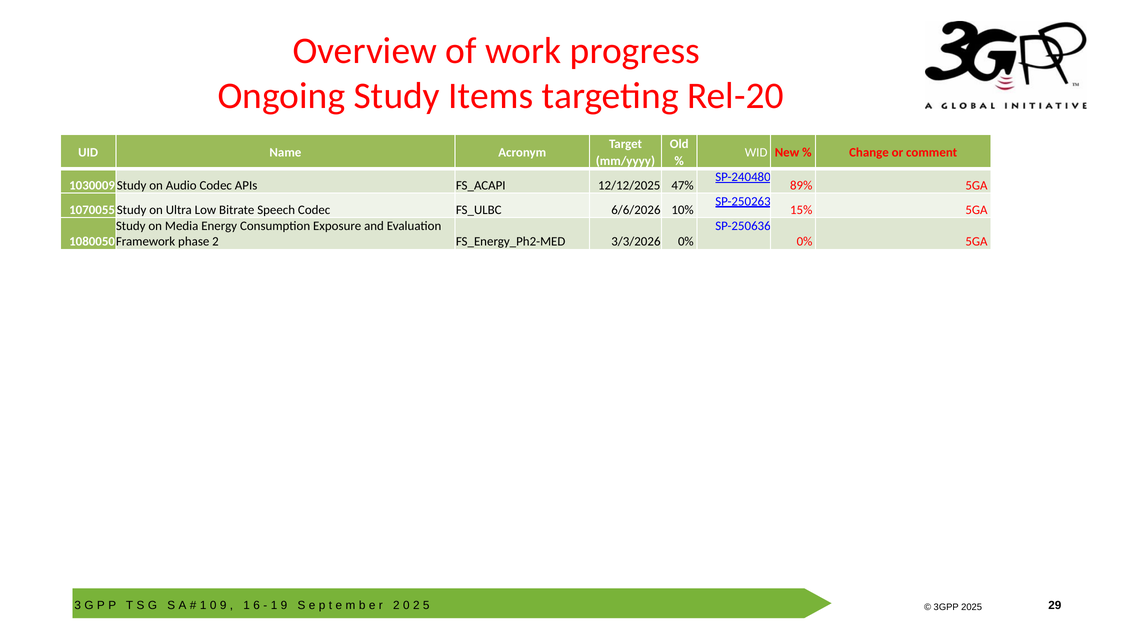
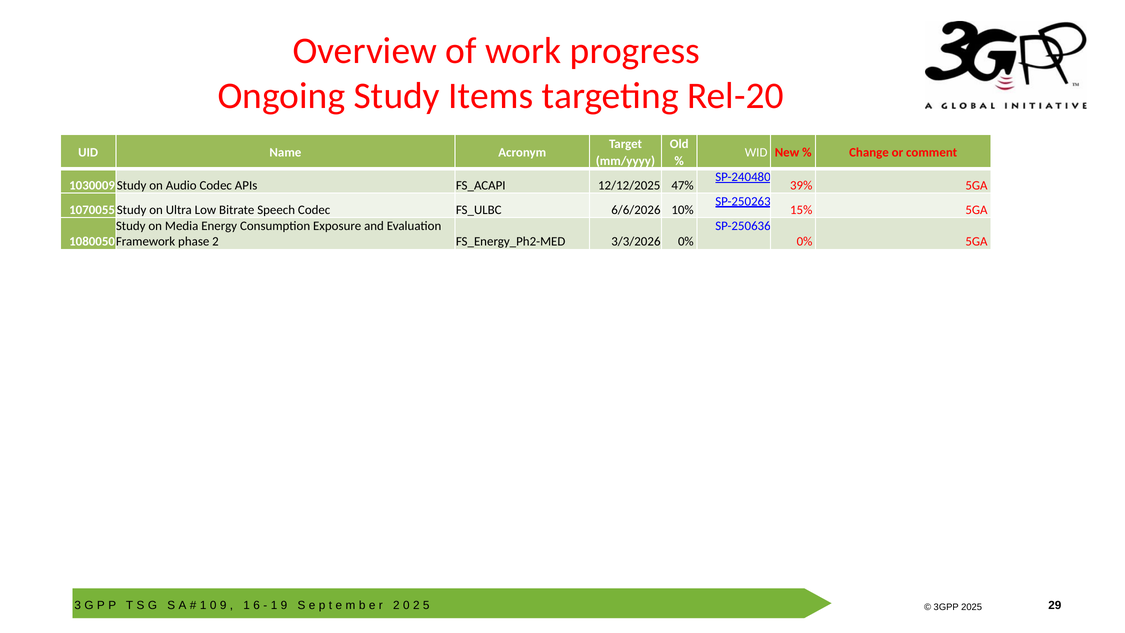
89%: 89% -> 39% (801, 185)
